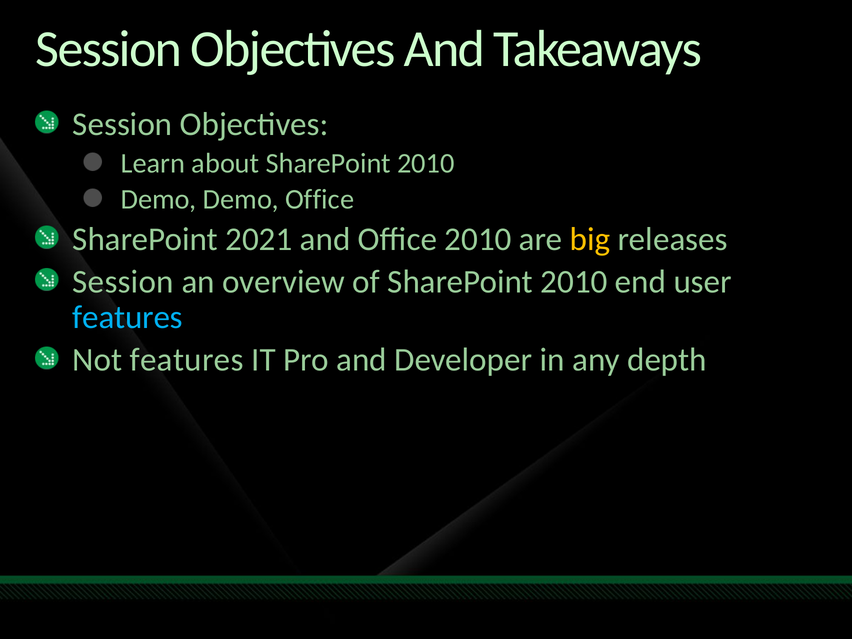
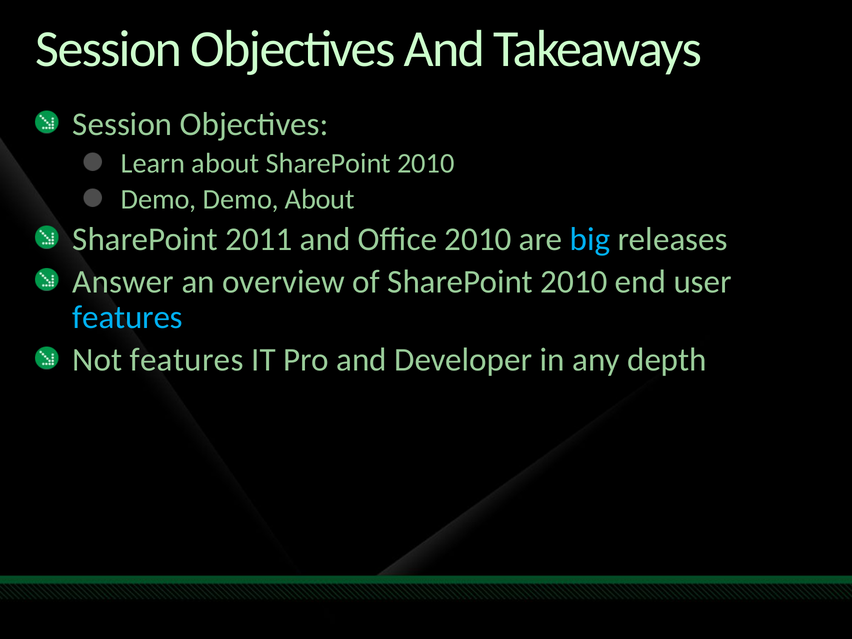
Demo Office: Office -> About (320, 199)
2021: 2021 -> 2011 (259, 239)
big colour: yellow -> light blue (590, 239)
Session: Session -> Answer (123, 282)
